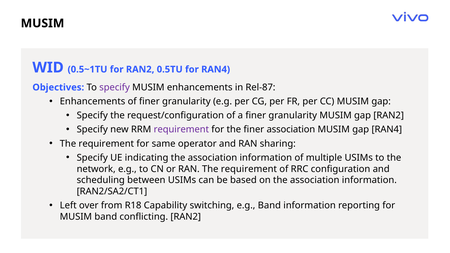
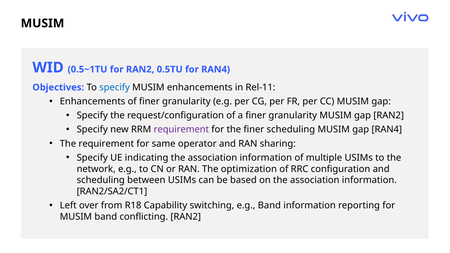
specify colour: purple -> blue (115, 87)
Rel-87: Rel-87 -> Rel-11 (260, 87)
finer association: association -> scheduling (291, 130)
RAN The requirement: requirement -> optimization (249, 169)
